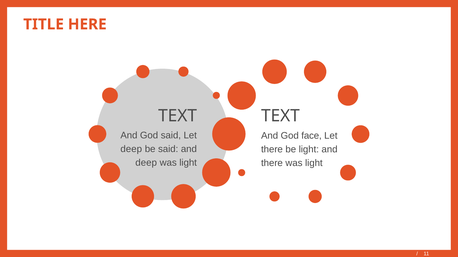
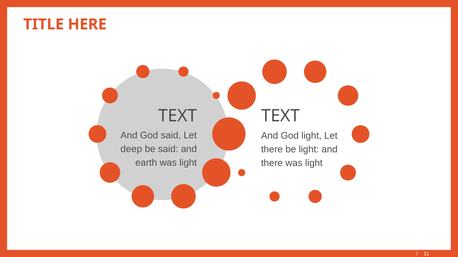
God face: face -> light (311, 136)
deep: deep -> earth (146, 163)
